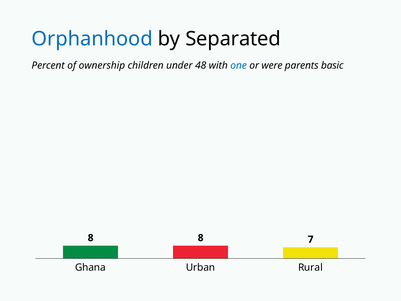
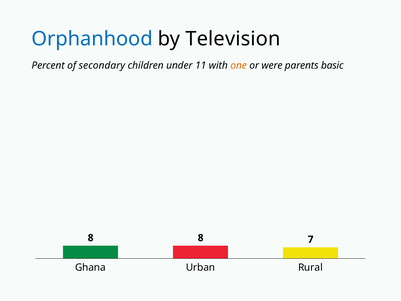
Separated: Separated -> Television (233, 39)
ownership: ownership -> secondary (102, 65)
48: 48 -> 11 (201, 65)
one colour: blue -> orange (239, 65)
